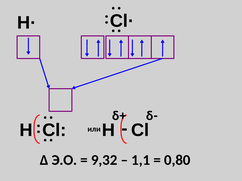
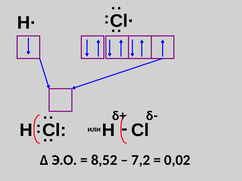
9,32: 9,32 -> 8,52 (104, 160)
1,1: 1,1 -> 7,2 (141, 160)
0,80: 0,80 -> 0,02 (177, 160)
